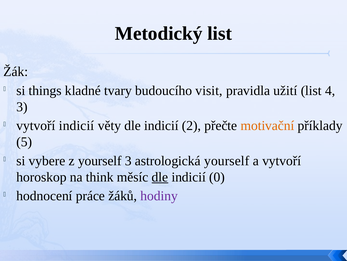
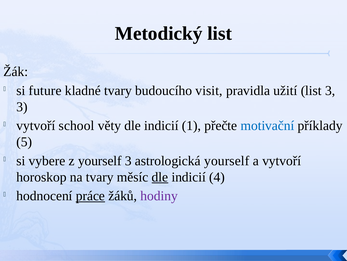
things: things -> future (45, 90)
list 4: 4 -> 3 (330, 90)
vytvoří indicií: indicií -> school (77, 125)
2: 2 -> 1 (191, 125)
motivační colour: orange -> blue (267, 125)
na think: think -> tvary (100, 177)
0: 0 -> 4 (217, 177)
práce underline: none -> present (90, 195)
